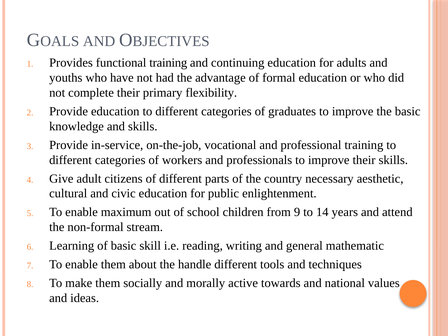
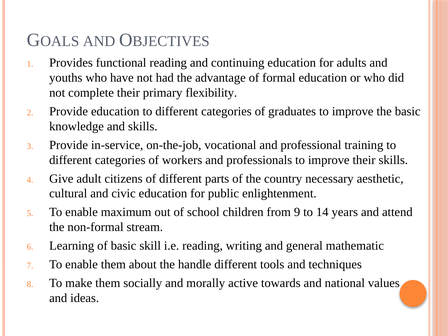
functional training: training -> reading (168, 63)
